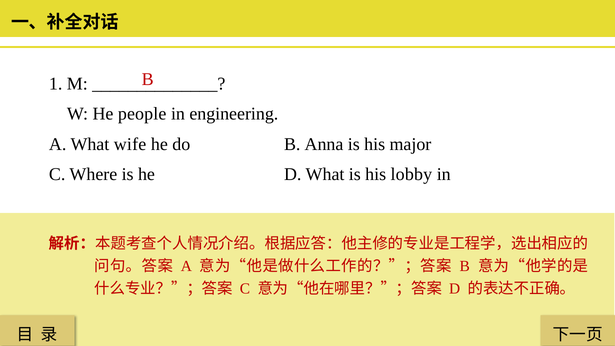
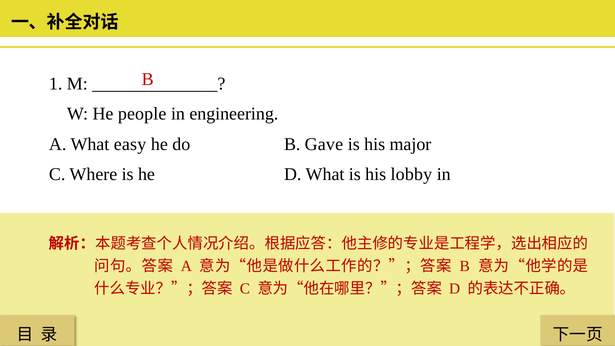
wife: wife -> easy (130, 144)
Anna: Anna -> Gave (324, 144)
